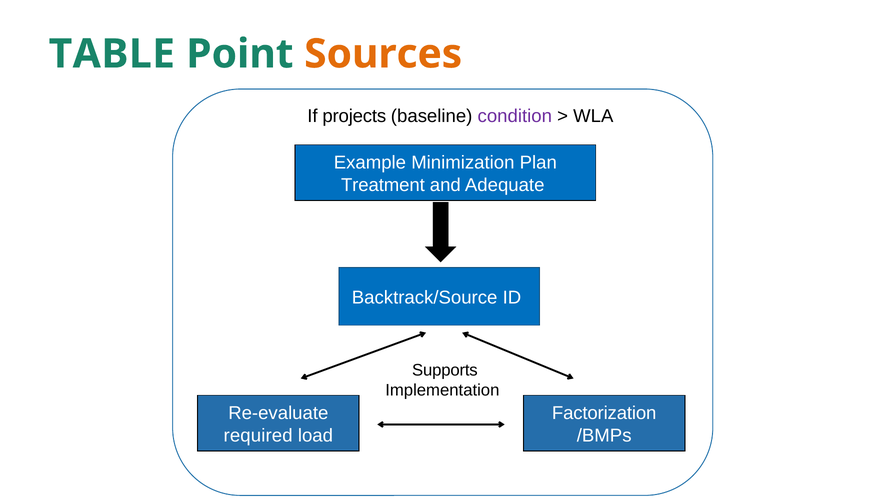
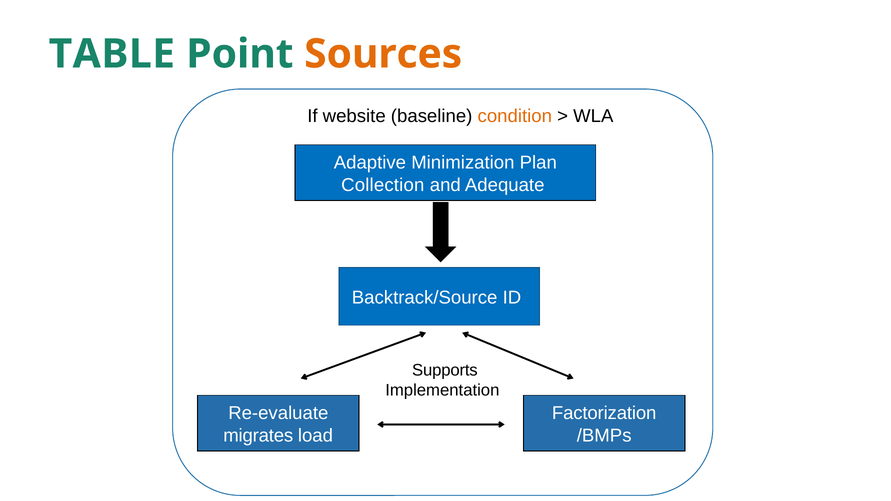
projects: projects -> website (354, 116)
condition colour: purple -> orange (515, 116)
Example: Example -> Adaptive (370, 163)
Treatment: Treatment -> Collection (383, 185)
required: required -> migrates (258, 436)
